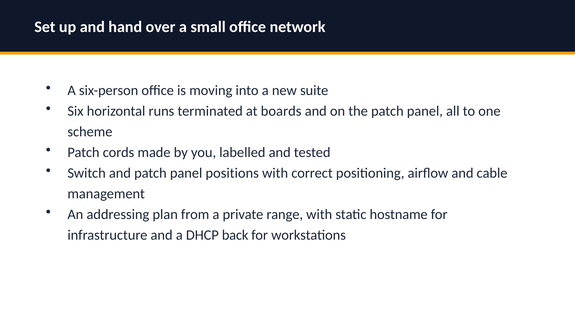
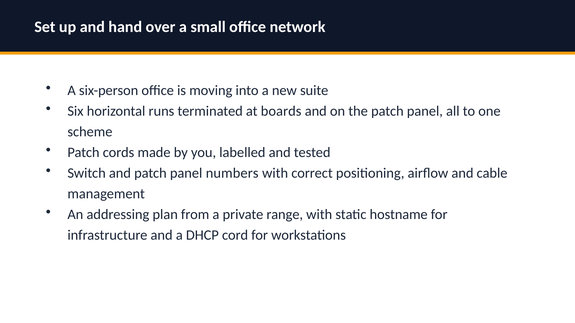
positions: positions -> numbers (232, 173)
back: back -> cord (235, 235)
